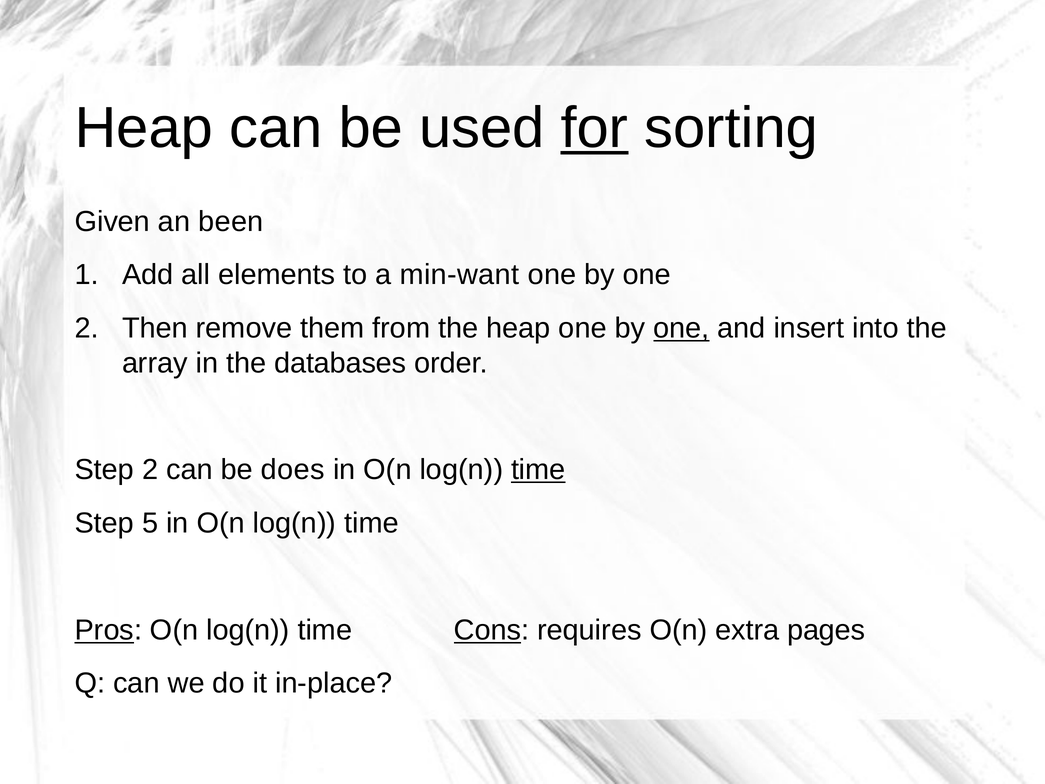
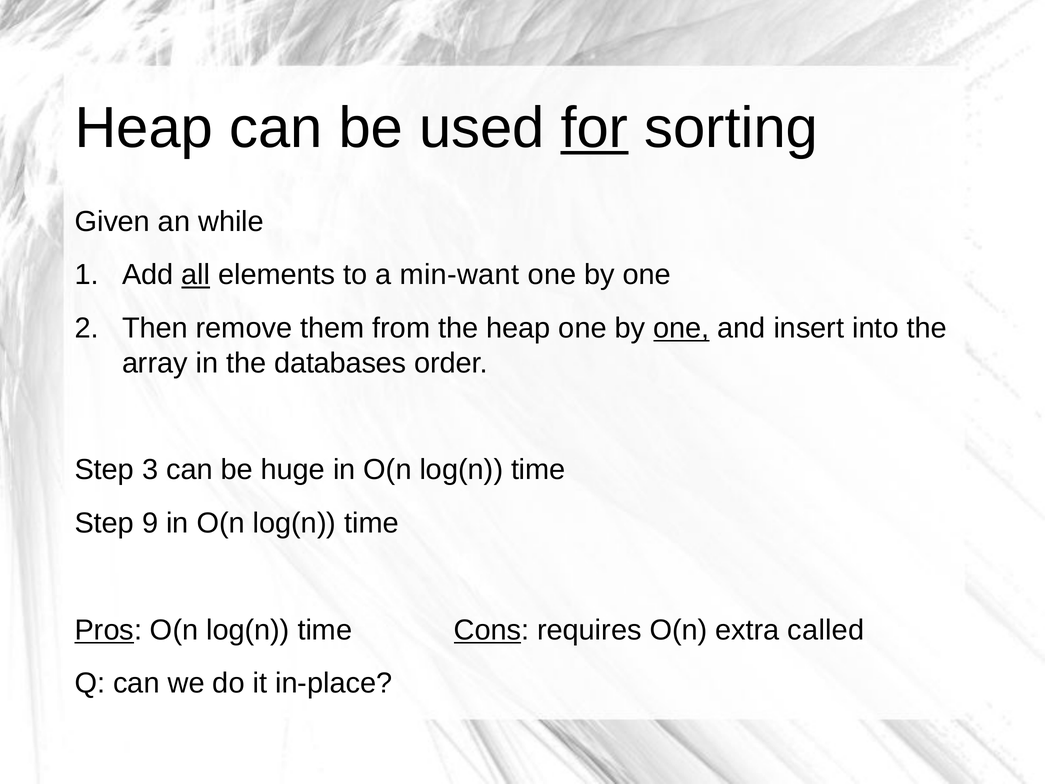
been: been -> while (231, 221)
all underline: none -> present (196, 275)
Step 2: 2 -> 3 (150, 470)
does: does -> huge (293, 470)
time underline: present -> none (538, 470)
5: 5 -> 9 (150, 523)
pages: pages -> called (826, 630)
